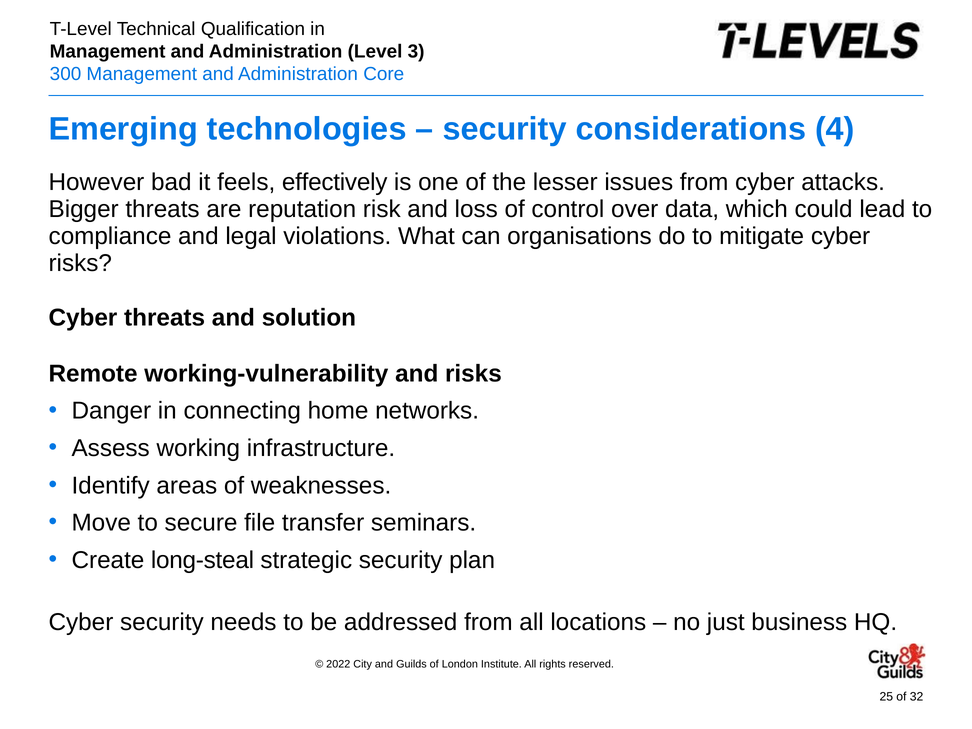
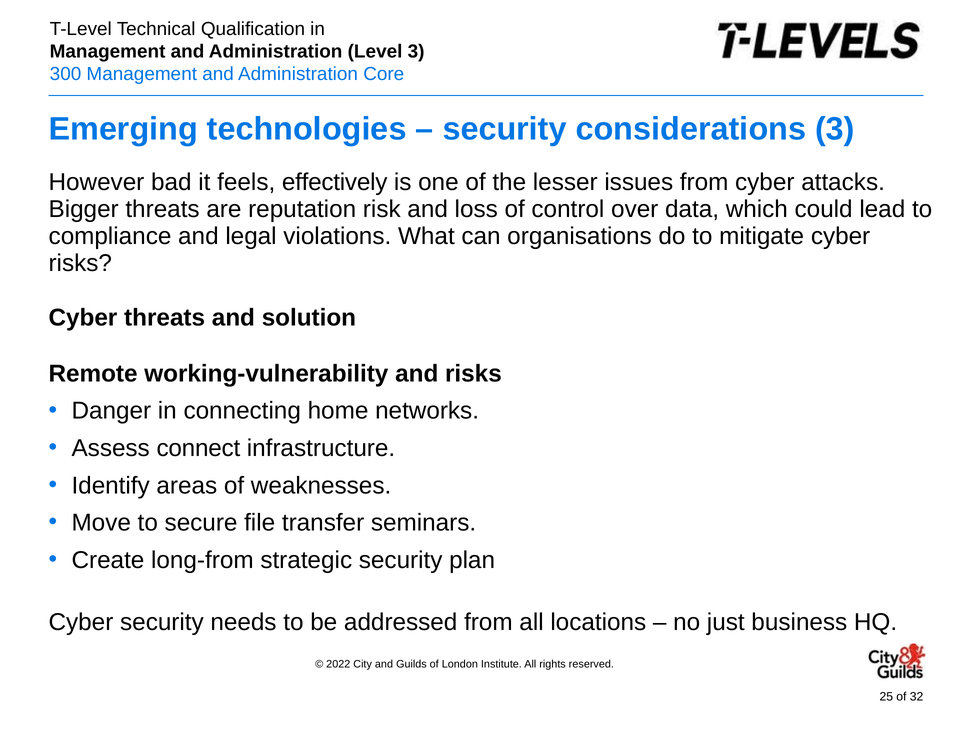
considerations 4: 4 -> 3 (835, 129)
working: working -> connect (198, 448)
long-steal: long-steal -> long-from (202, 560)
